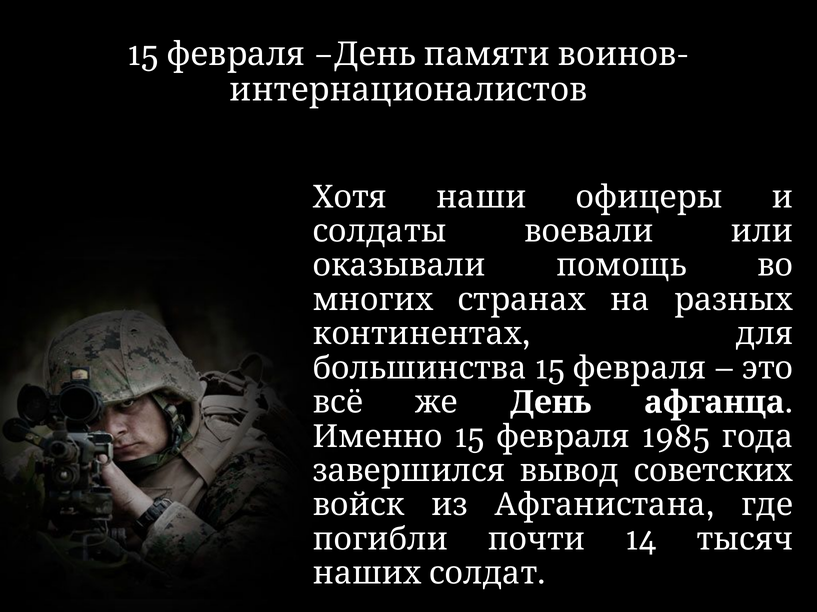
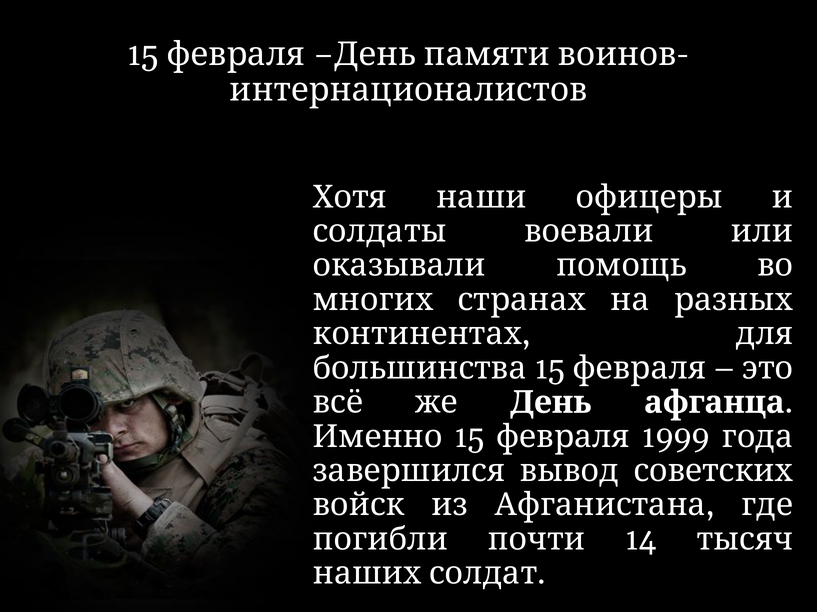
1985: 1985 -> 1999 (676, 437)
